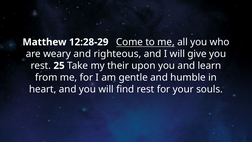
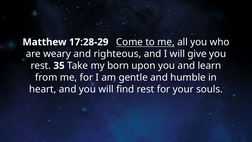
12:28-29: 12:28-29 -> 17:28-29 (89, 42)
25: 25 -> 35 (59, 66)
their: their -> born (118, 66)
